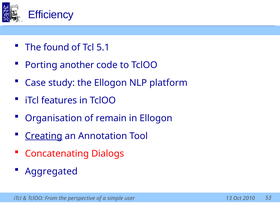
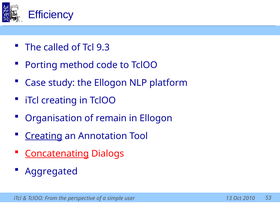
found: found -> called (56, 47)
5.1: 5.1 -> 9.3 (103, 47)
another: another -> method (77, 65)
iTcl features: features -> creating (59, 100)
Concatenating underline: none -> present (57, 154)
